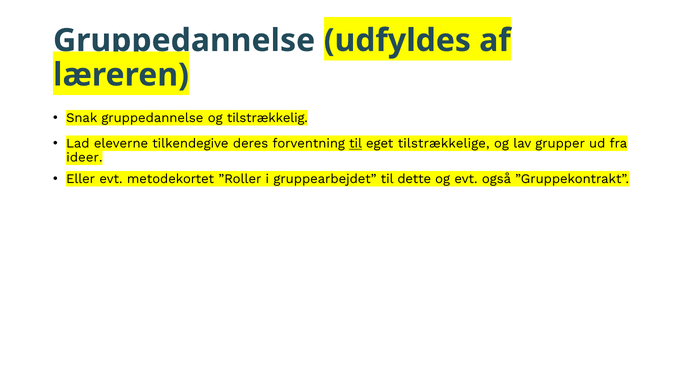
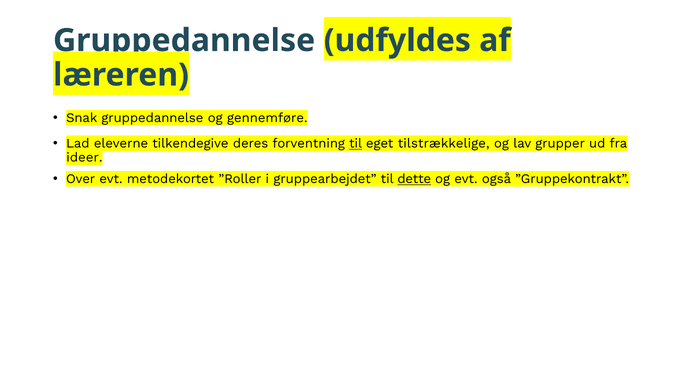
tilstrækkelig: tilstrækkelig -> gennemføre (267, 118)
Eller: Eller -> Over (81, 179)
dette underline: none -> present (414, 179)
